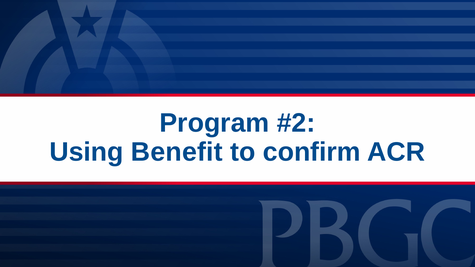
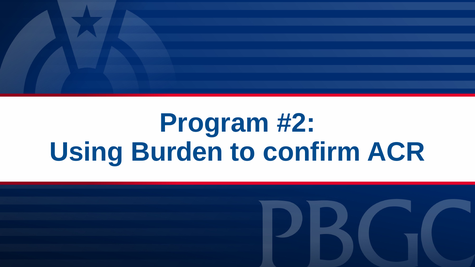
Benefit: Benefit -> Burden (177, 152)
